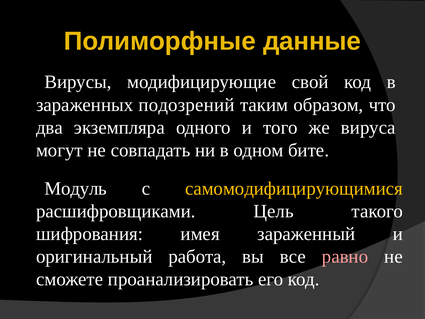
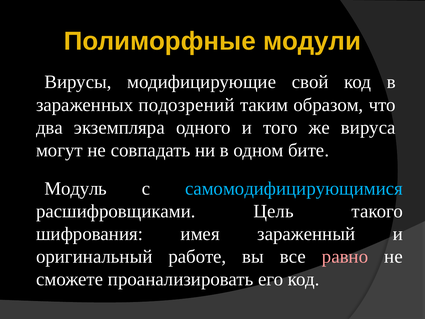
данные: данные -> модули (312, 41)
самомодифицирующимися colour: yellow -> light blue (294, 188)
работа: работа -> работе (197, 256)
